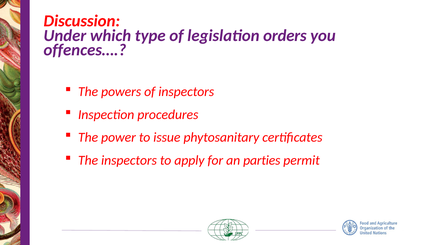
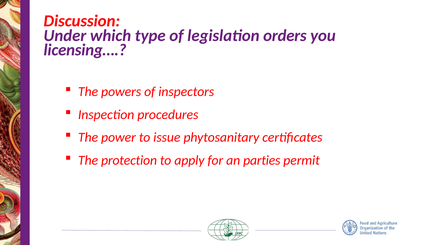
offences…: offences… -> licensing… (85, 50)
The inspectors: inspectors -> protection (129, 160)
